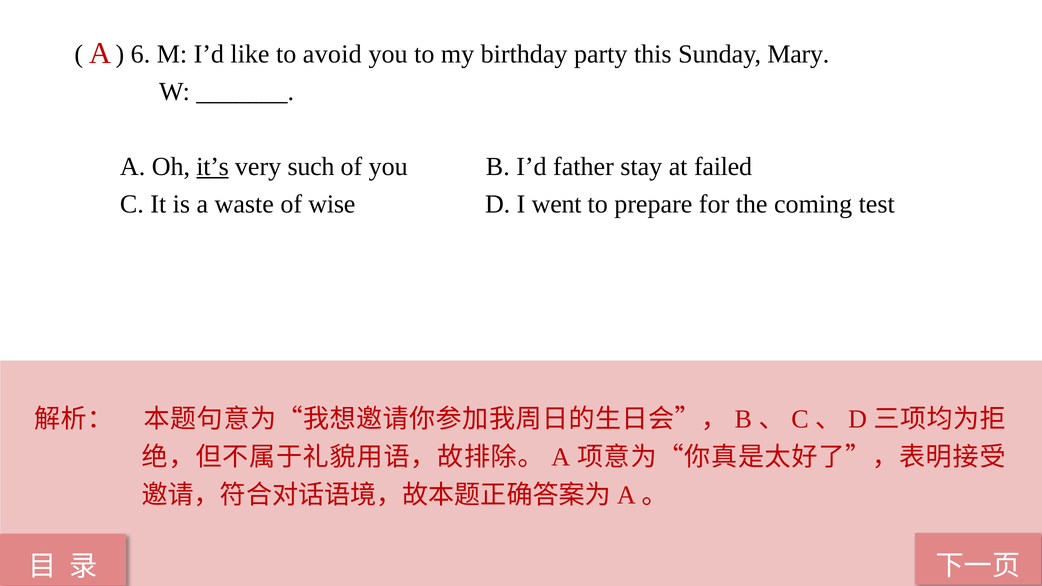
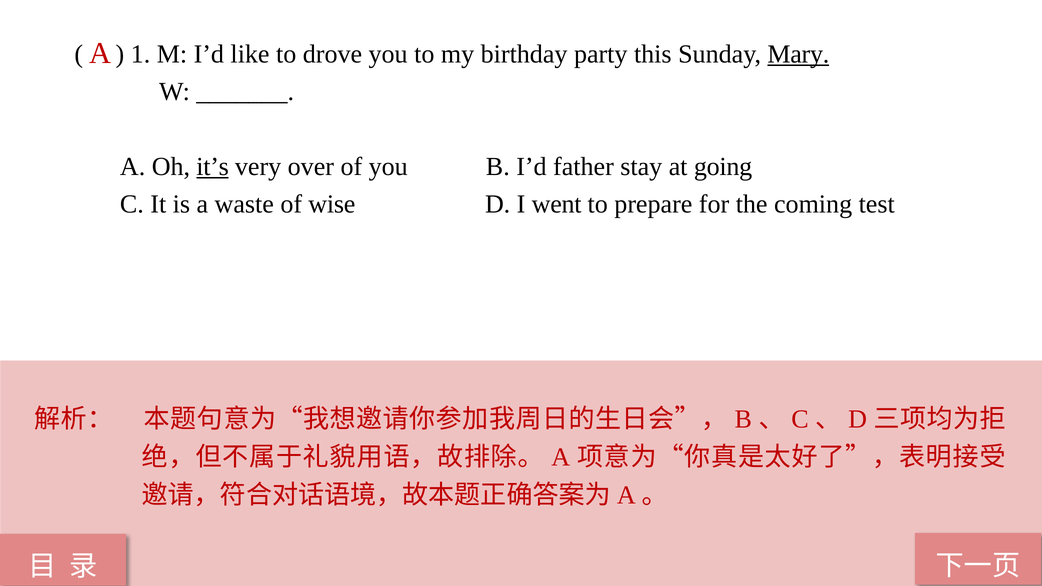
6: 6 -> 1 (141, 54)
avoid: avoid -> drove (332, 54)
Mary underline: none -> present (798, 54)
such: such -> over (311, 167)
failed: failed -> going (723, 167)
